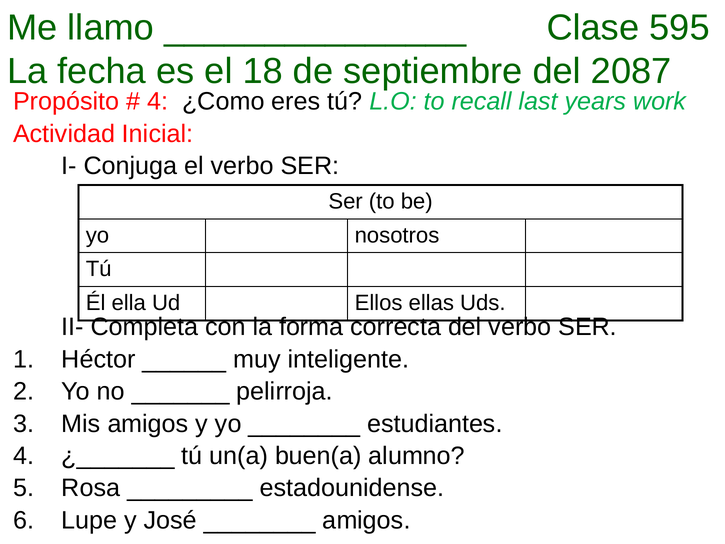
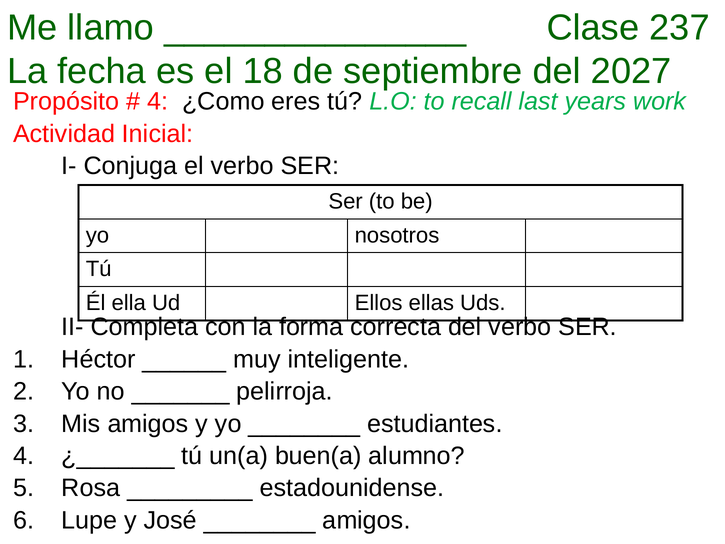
595: 595 -> 237 (680, 28)
2087: 2087 -> 2027 (631, 71)
